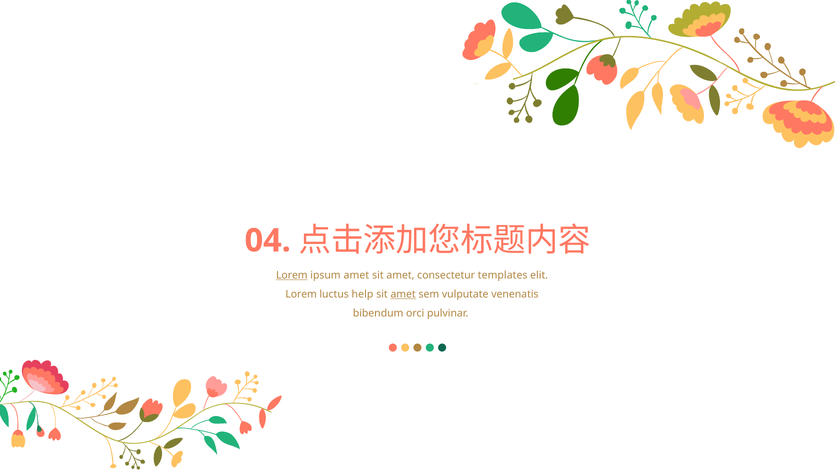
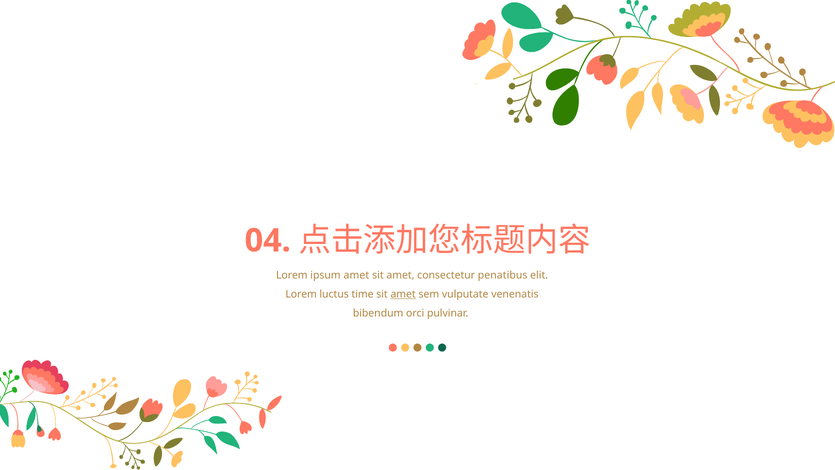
Lorem underline: present -> none (292, 275)
templates: templates -> penatibus (503, 275)
help: help -> time (363, 294)
